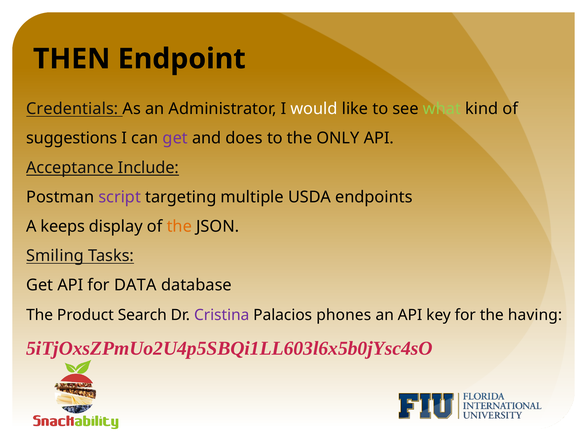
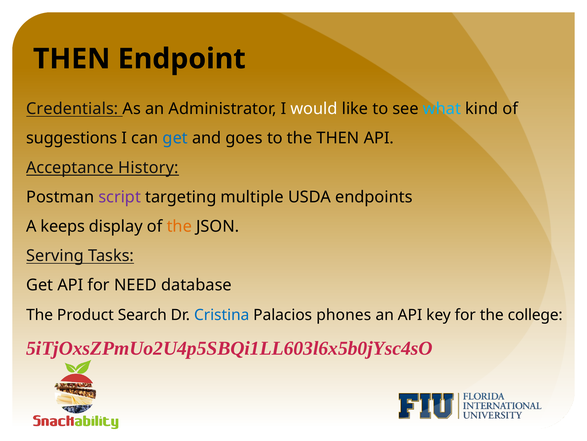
what colour: light green -> light blue (442, 109)
get colour: purple -> blue (175, 138)
does: does -> goes (244, 138)
the ONLY: ONLY -> THEN (338, 138)
Include: Include -> History (148, 167)
Smiling: Smiling -> Serving (55, 255)
DATA: DATA -> NEED (135, 285)
Cristina colour: purple -> blue (222, 314)
having: having -> college (535, 314)
